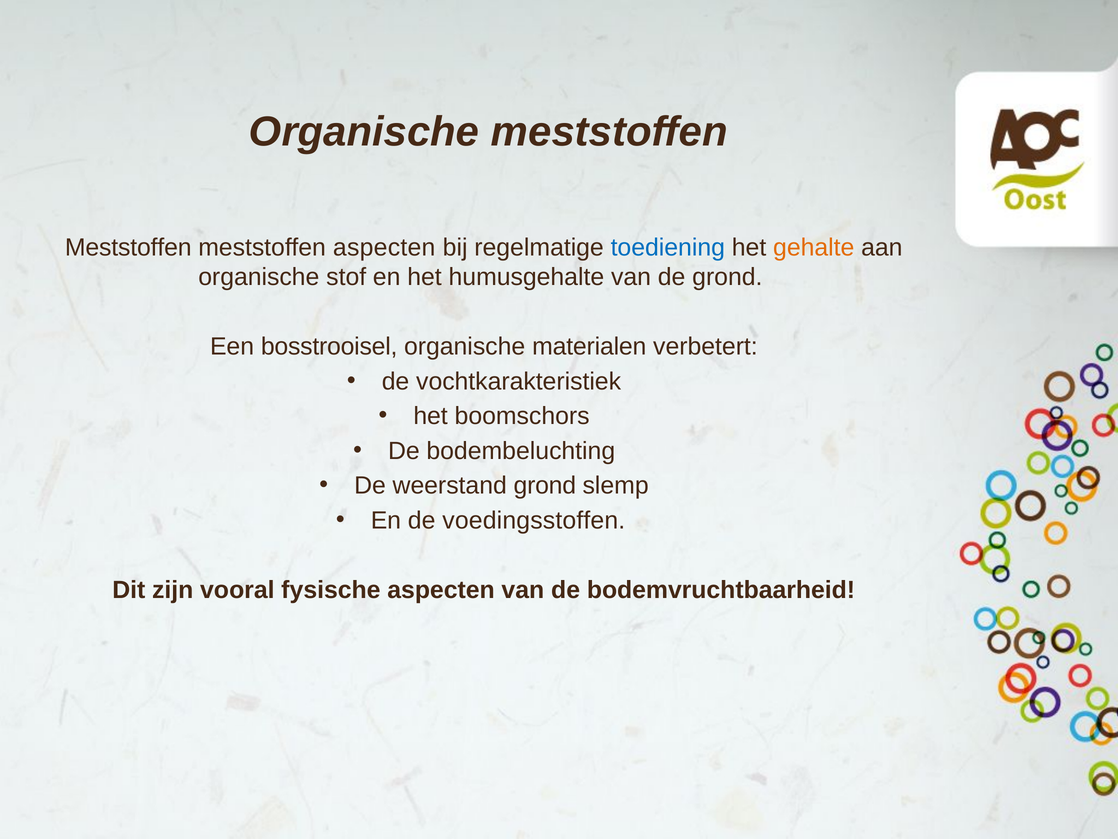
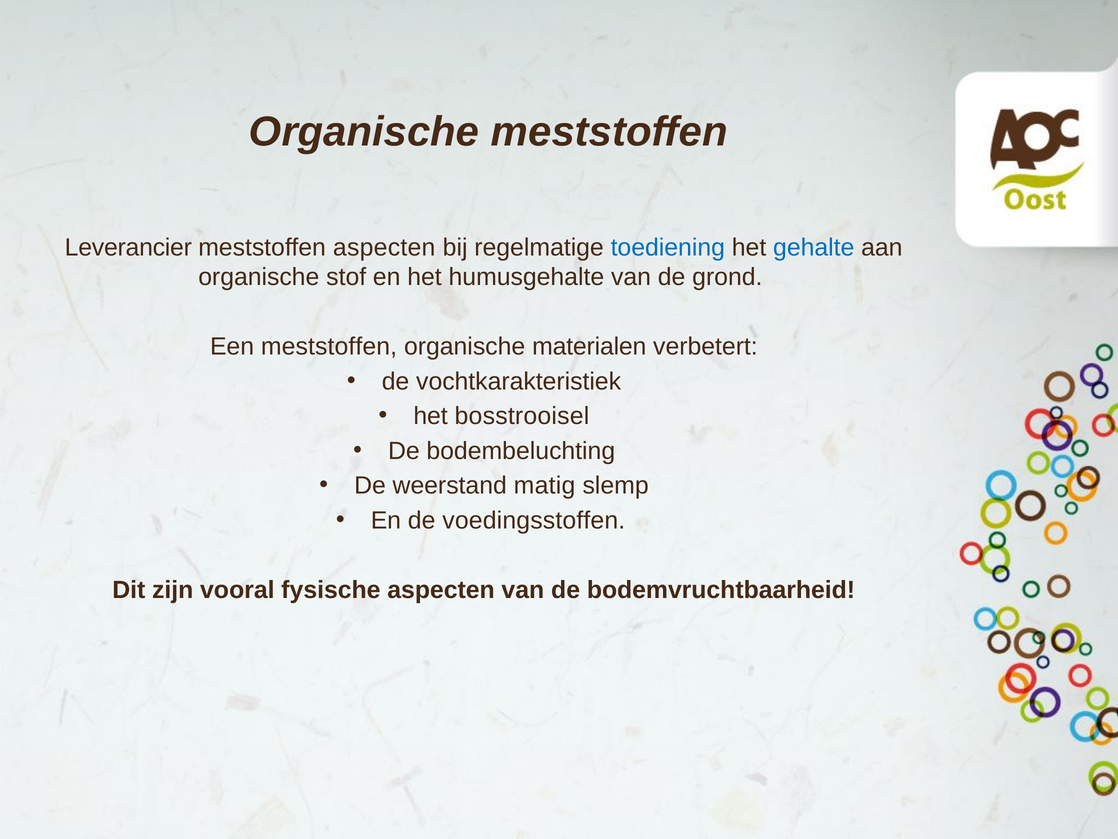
Meststoffen: Meststoffen -> Leverancier (128, 247)
gehalte colour: orange -> blue (814, 247)
Een bosstrooisel: bosstrooisel -> meststoffen (329, 346)
boomschors: boomschors -> bosstrooisel (522, 416)
weerstand grond: grond -> matig (545, 485)
